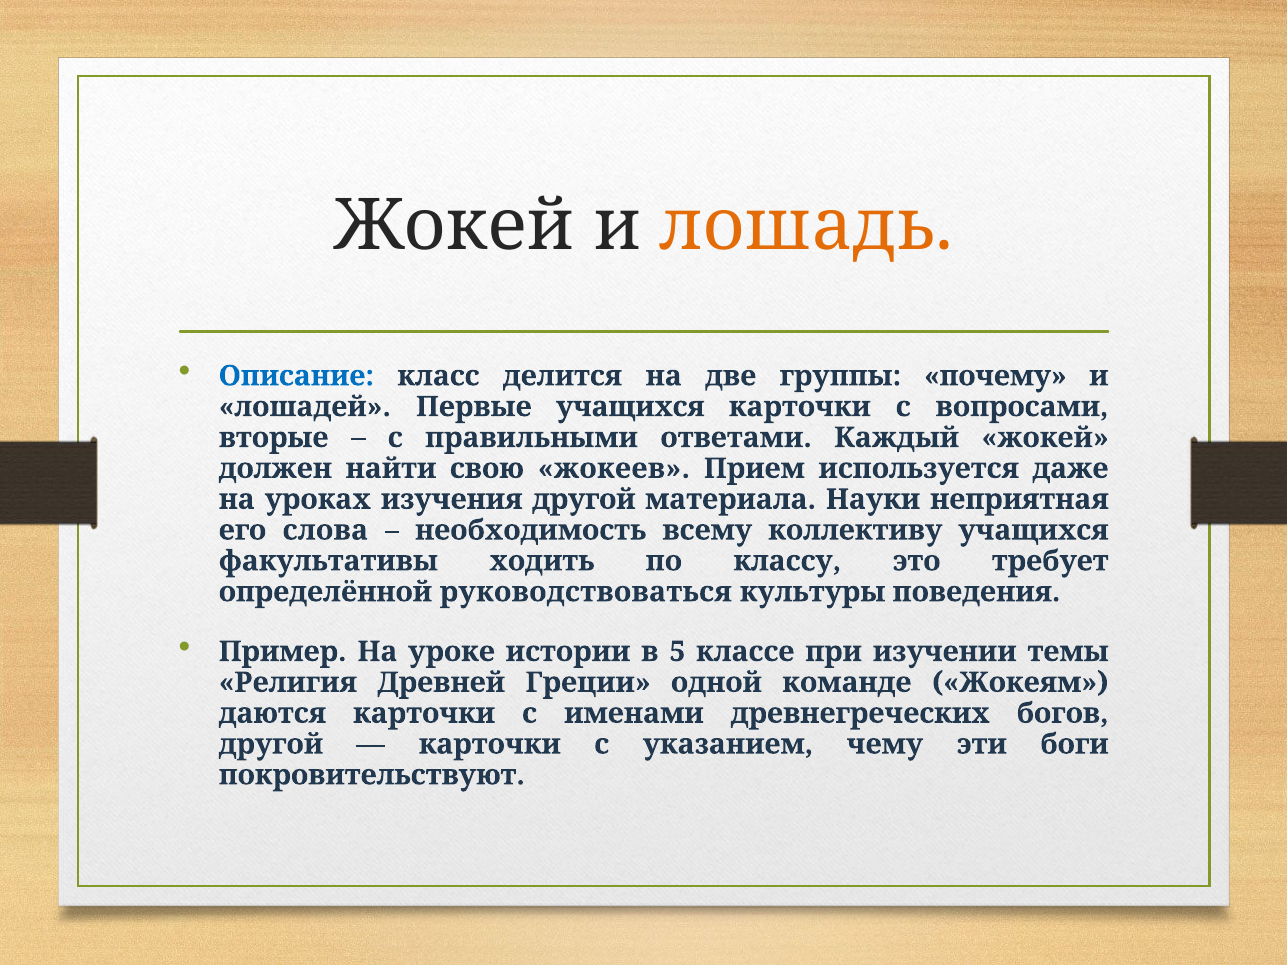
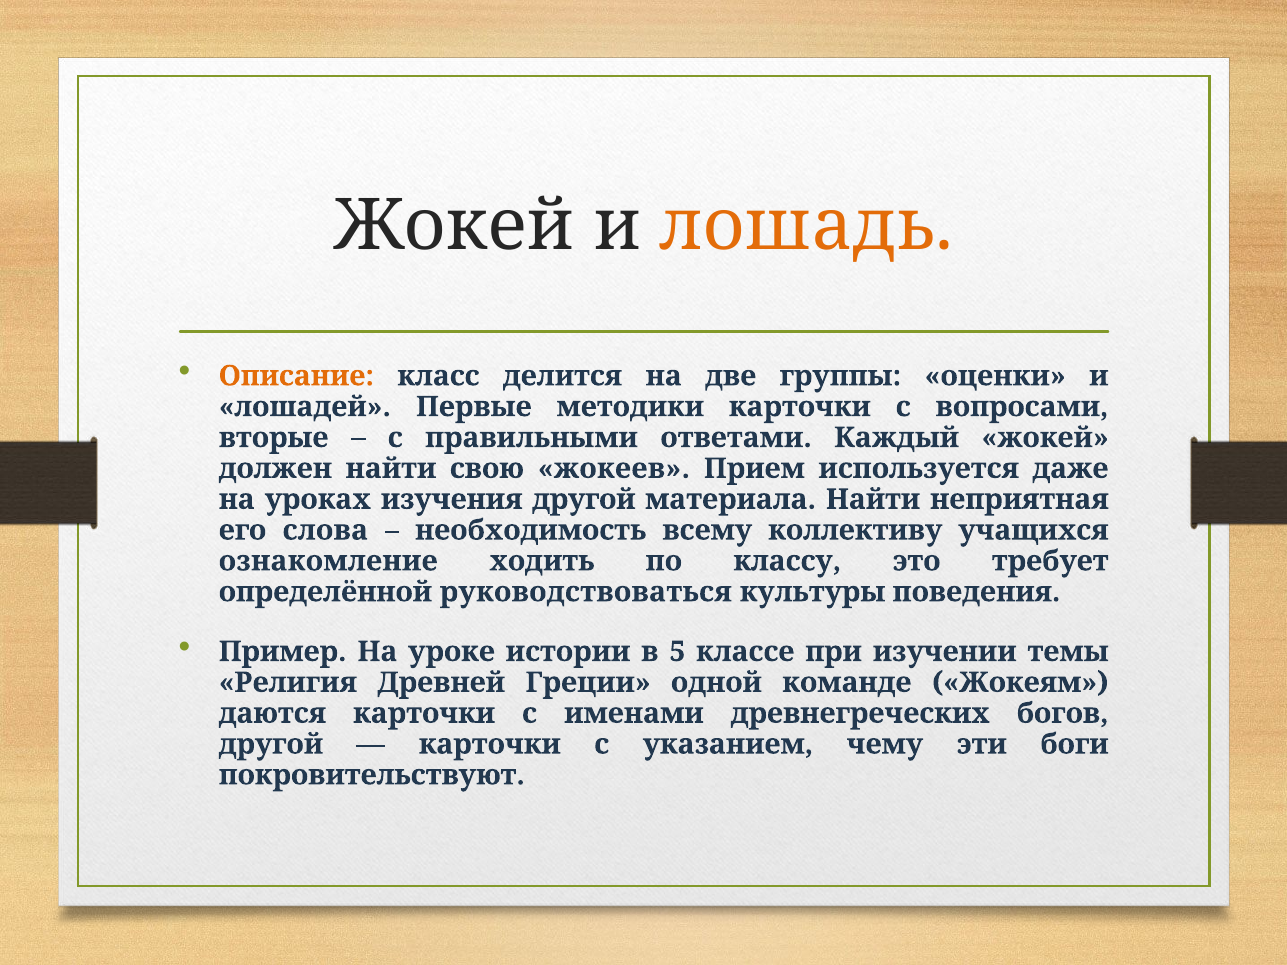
Описание colour: blue -> orange (296, 376)
почему: почему -> оценки (995, 376)
Первые учащихся: учащихся -> методики (630, 407)
материала Науки: Науки -> Найти (873, 499)
факультативы: факультативы -> ознакомление (328, 561)
